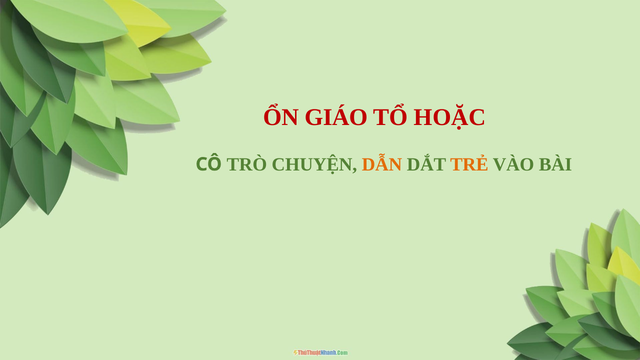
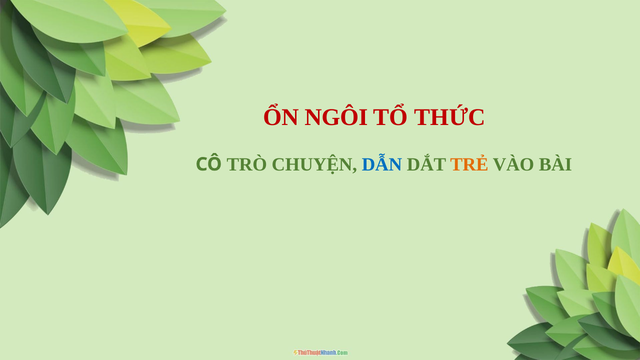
GIÁO: GIÁO -> NGÔI (336, 117)
HOẶC: HOẶC -> THỨC (450, 117)
DẪN colour: orange -> blue (382, 164)
